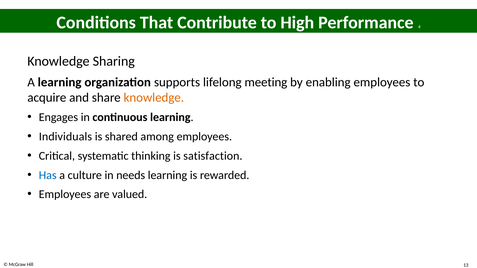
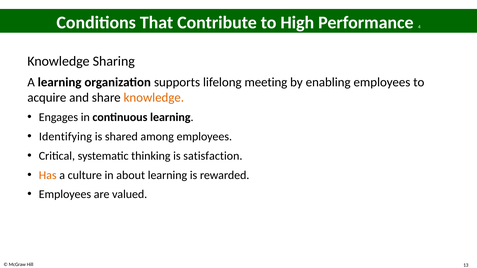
Individuals: Individuals -> Identifying (65, 137)
Has colour: blue -> orange (48, 175)
needs: needs -> about (131, 175)
